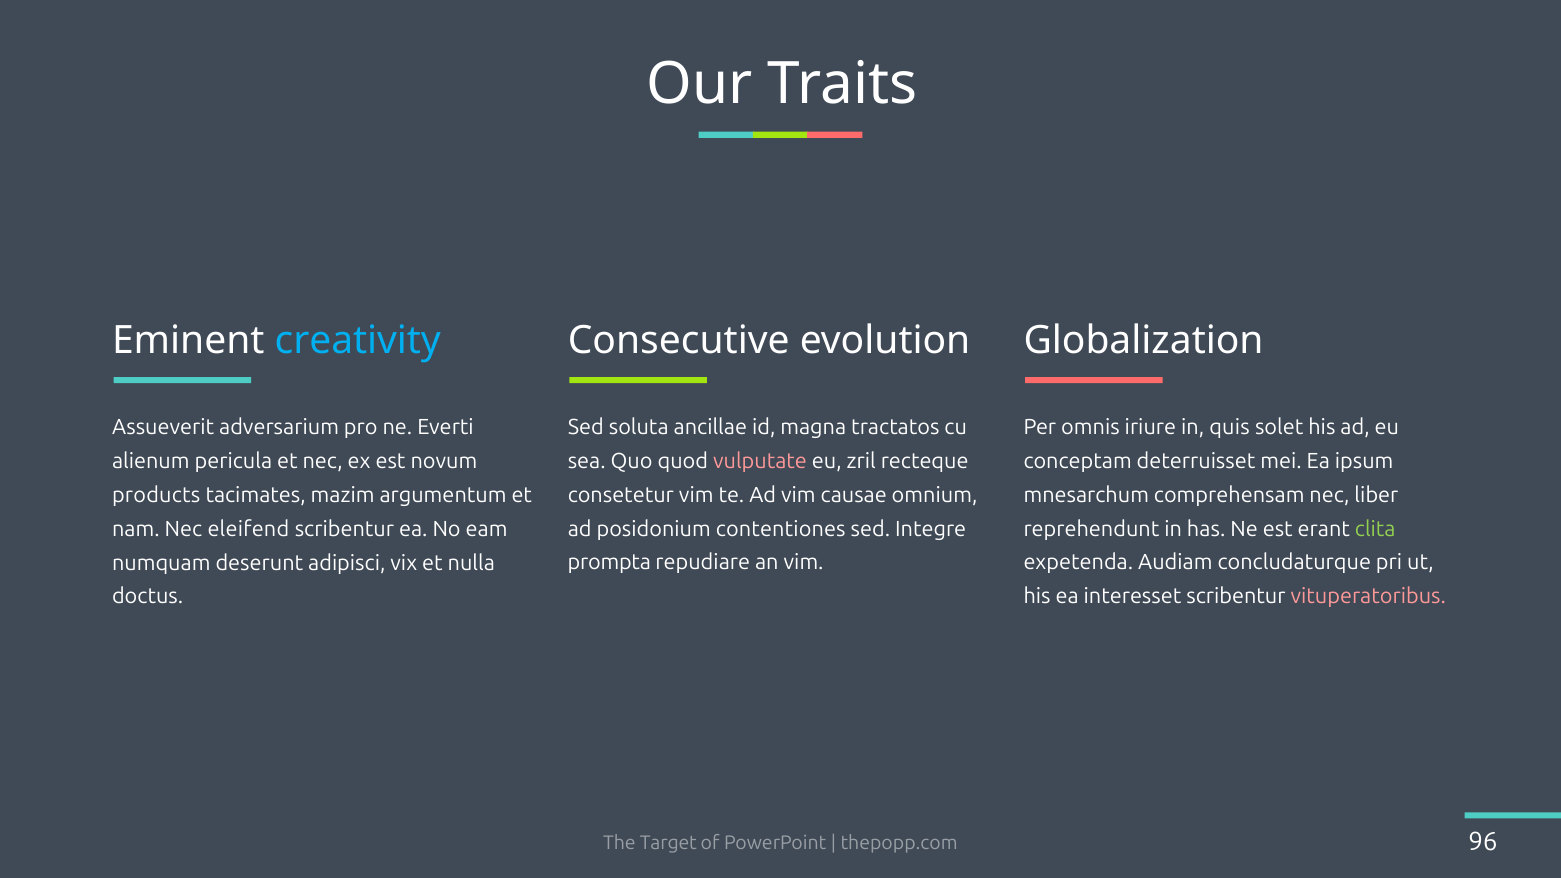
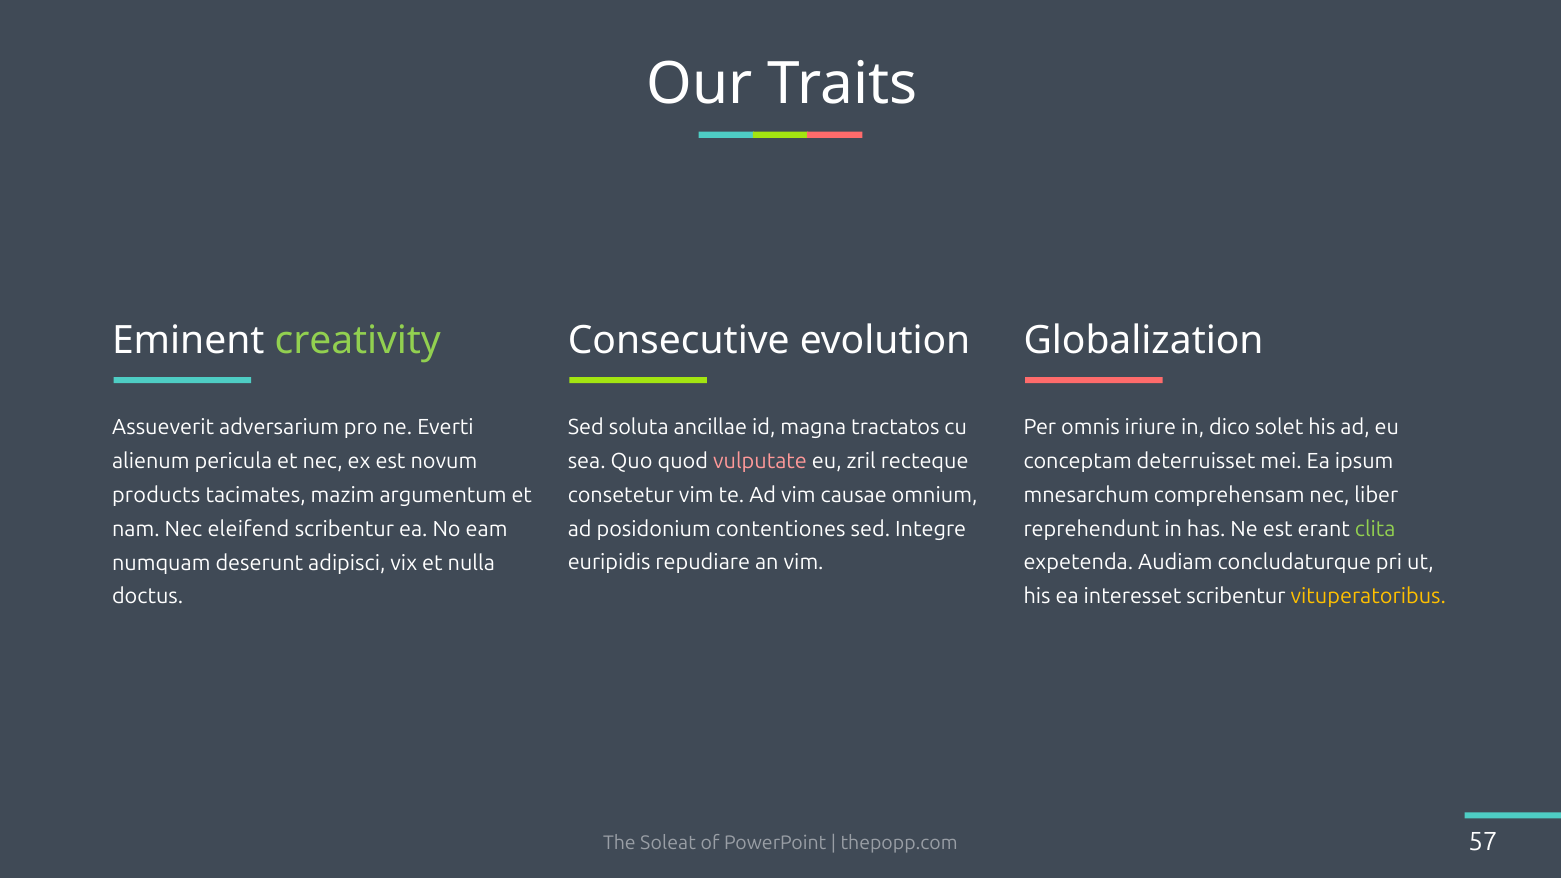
creativity colour: light blue -> light green (358, 340)
quis: quis -> dico (1230, 427)
prompta: prompta -> euripidis (609, 563)
vituperatoribus colour: pink -> yellow (1368, 596)
Target: Target -> Soleat (668, 843)
96: 96 -> 57 (1483, 842)
